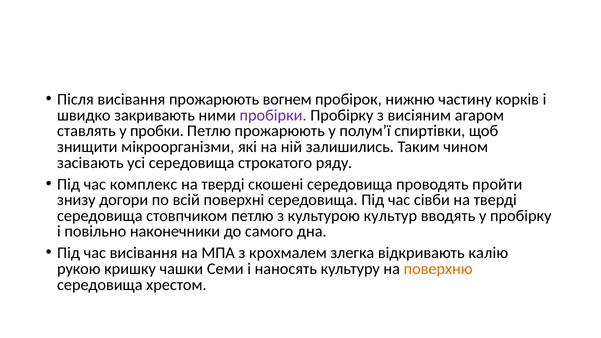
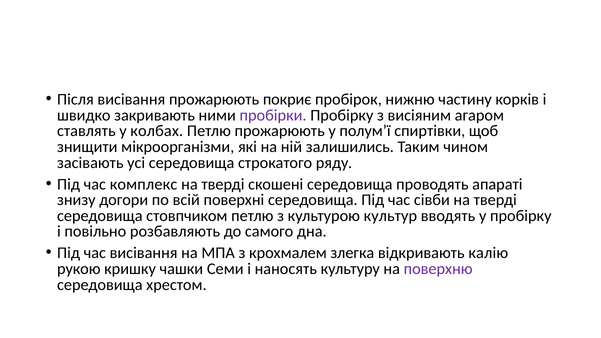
вогнем: вогнем -> покриє (287, 100)
пробки: пробки -> колбах (157, 131)
пройти: пройти -> апараті (497, 184)
наконечники: наконечники -> розбавляють (175, 232)
поверхню colour: orange -> purple (438, 269)
